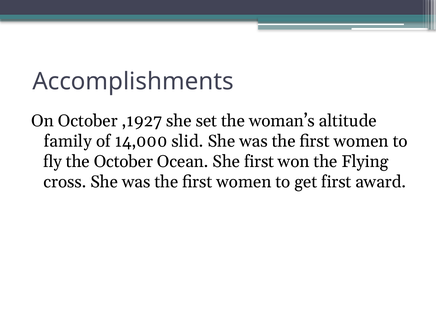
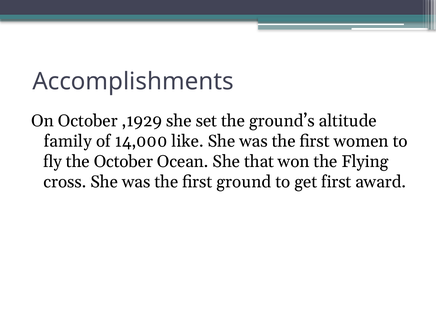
,1927: ,1927 -> ,1929 (142, 121)
woman’s: woman’s -> ground’s (282, 121)
slid: slid -> like (188, 141)
She first: first -> that (259, 161)
women: women -> ground (244, 182)
